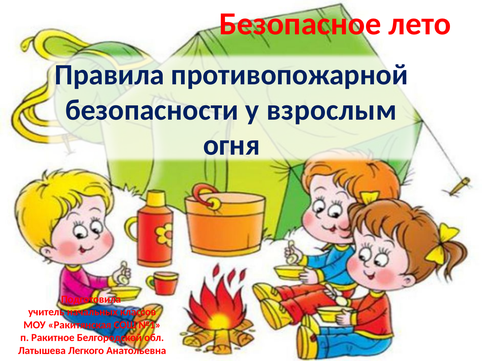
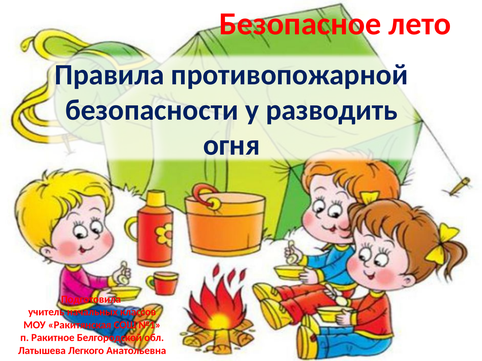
взрослым: взрослым -> разводить (332, 110)
